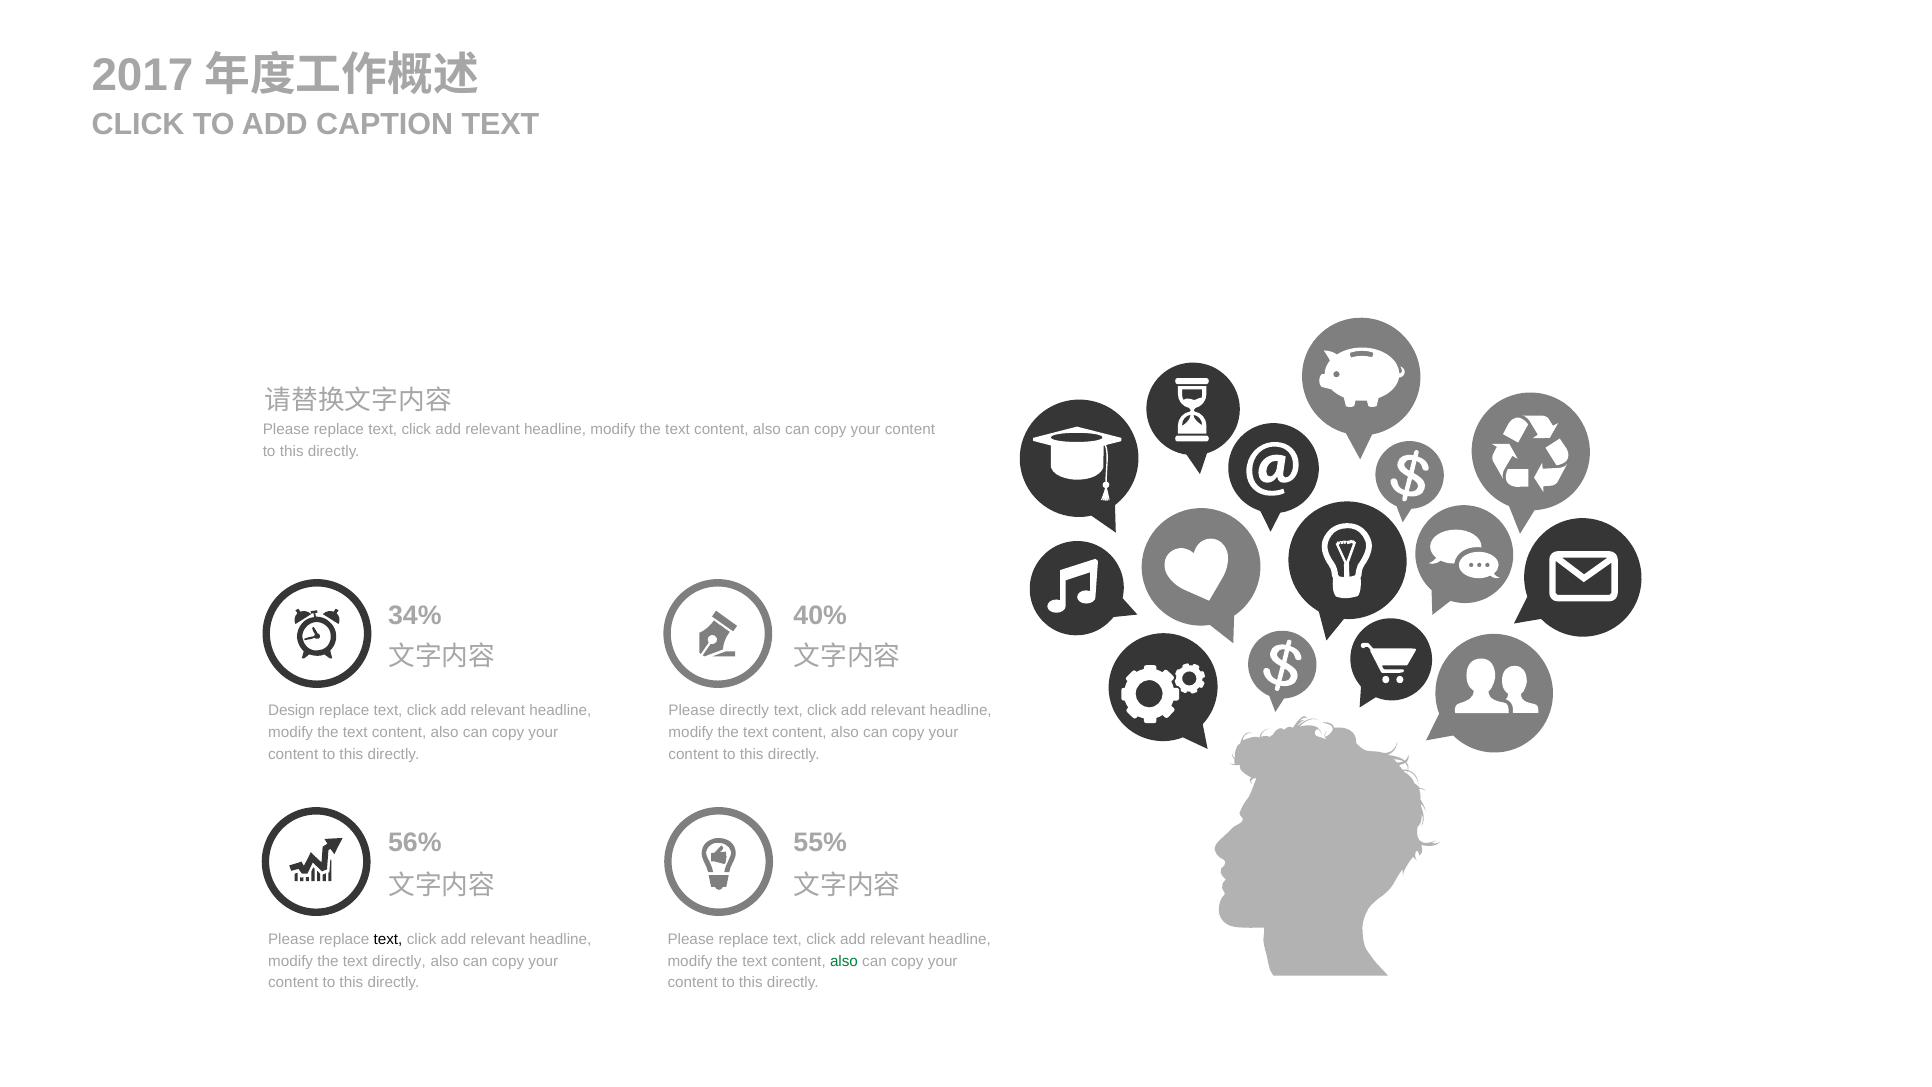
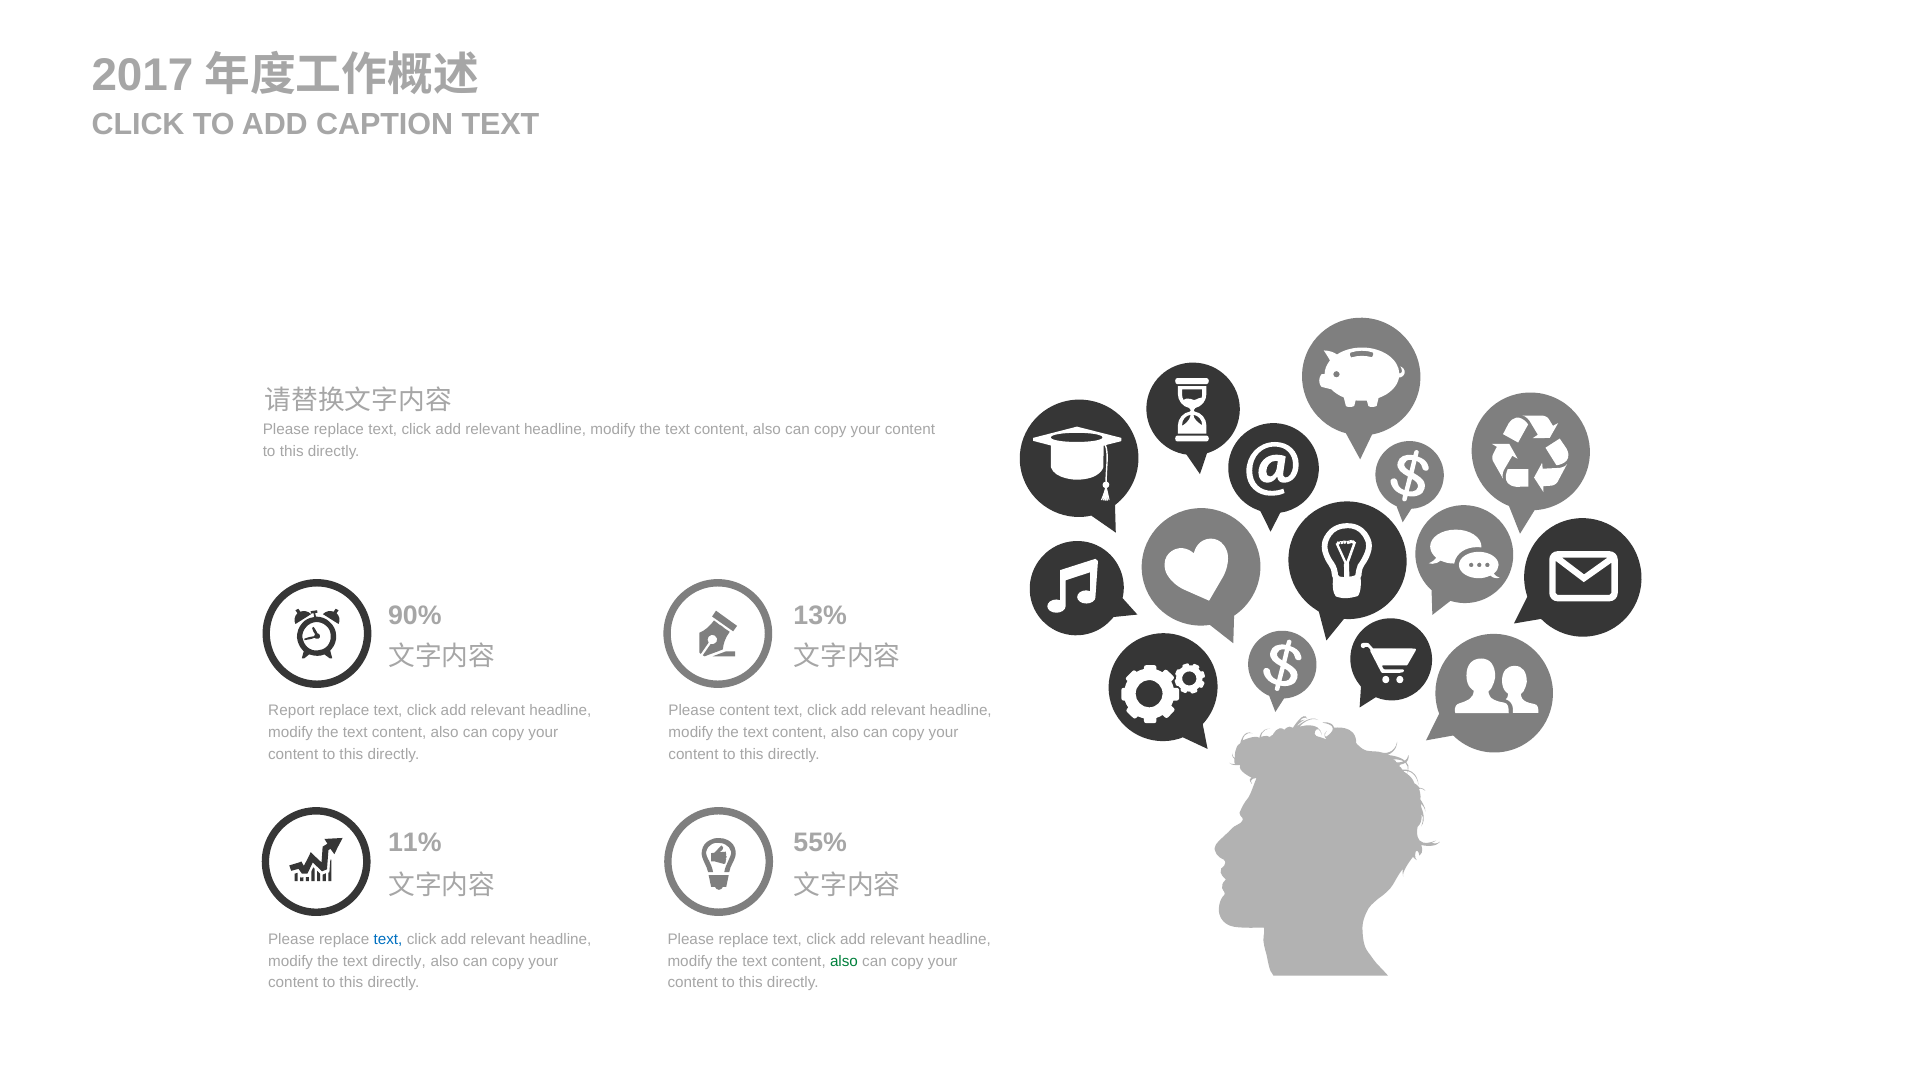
34%: 34% -> 90% (415, 616)
40%: 40% -> 13% (820, 616)
Design: Design -> Report (291, 710)
Please directly: directly -> content (744, 710)
56%: 56% -> 11% (415, 843)
text colour: black -> blue (388, 939)
